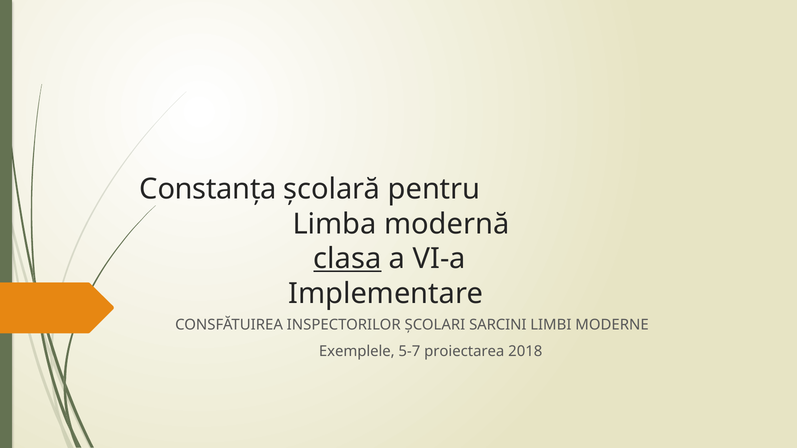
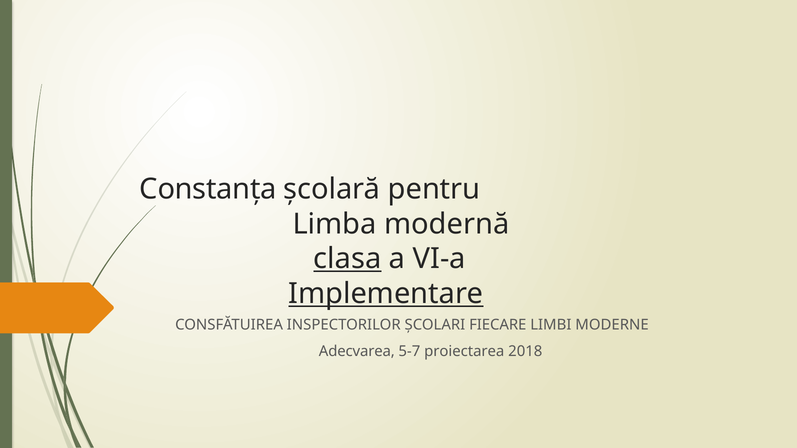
Implementare underline: none -> present (386, 294)
SARCINI: SARCINI -> FIECARE (498, 325)
Exemplele: Exemplele -> Adecvarea (357, 352)
